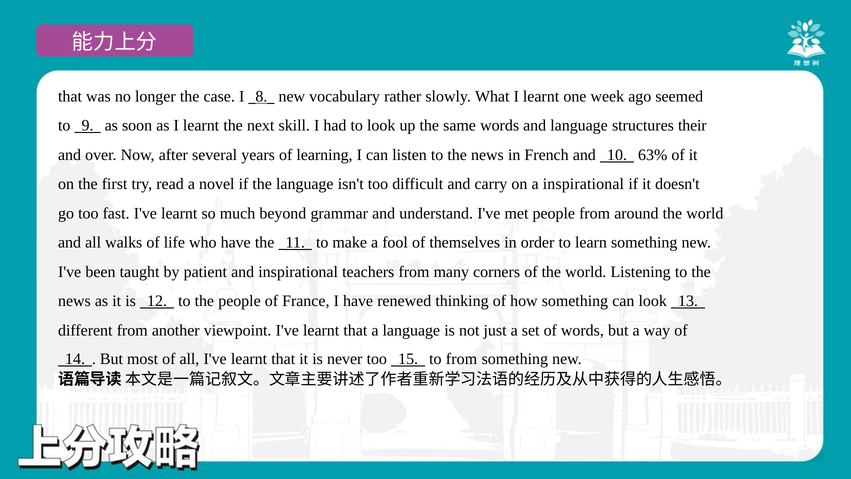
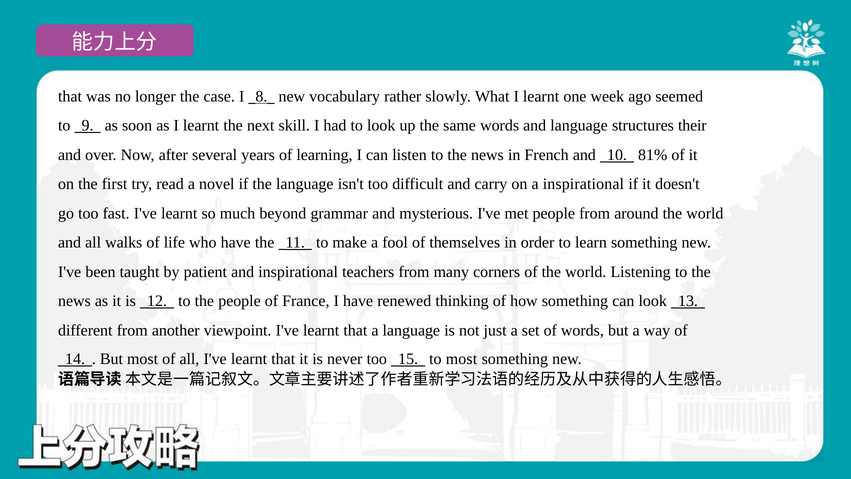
63%: 63% -> 81% (653, 155)
understand: understand -> mysterious (436, 213)
to from: from -> most (462, 359)
